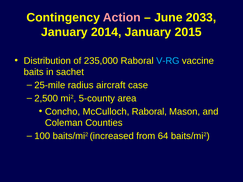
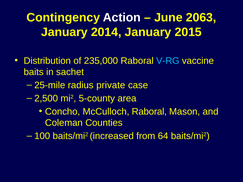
Action colour: pink -> white (122, 18)
2033: 2033 -> 2063 (201, 18)
aircraft: aircraft -> private (111, 85)
